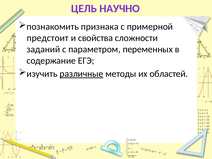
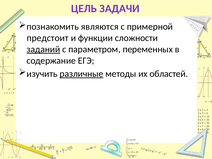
НАУЧНО: НАУЧНО -> ЗАДАЧИ (120, 9)
признака: признака -> являются (100, 27)
свойства: свойства -> функции (95, 38)
заданий underline: none -> present (43, 49)
